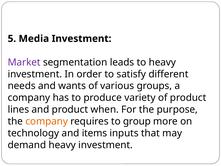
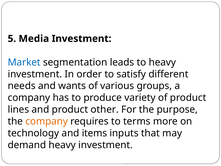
Market colour: purple -> blue (24, 62)
when: when -> other (105, 109)
group: group -> terms (137, 121)
